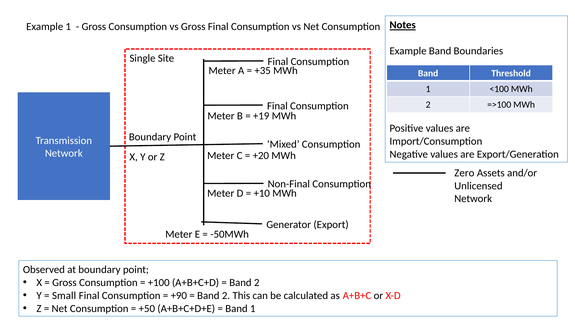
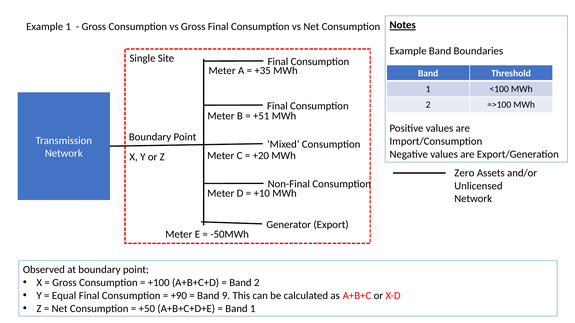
+19: +19 -> +51 (261, 116)
Small: Small -> Equal (64, 296)
2: 2 -> 9 (226, 296)
